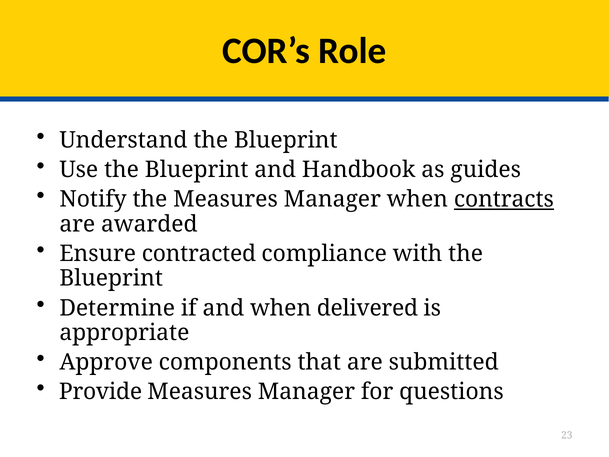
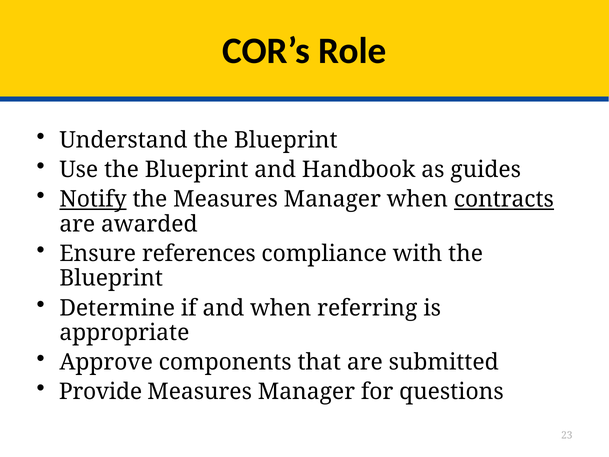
Notify underline: none -> present (93, 199)
contracted: contracted -> references (199, 254)
delivered: delivered -> referring (367, 308)
